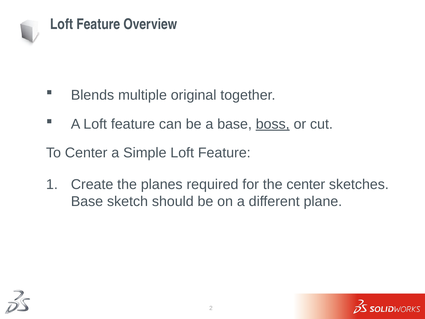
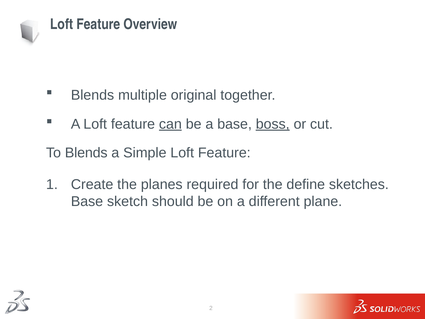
can underline: none -> present (170, 124)
To Center: Center -> Blends (86, 153)
the center: center -> define (306, 184)
